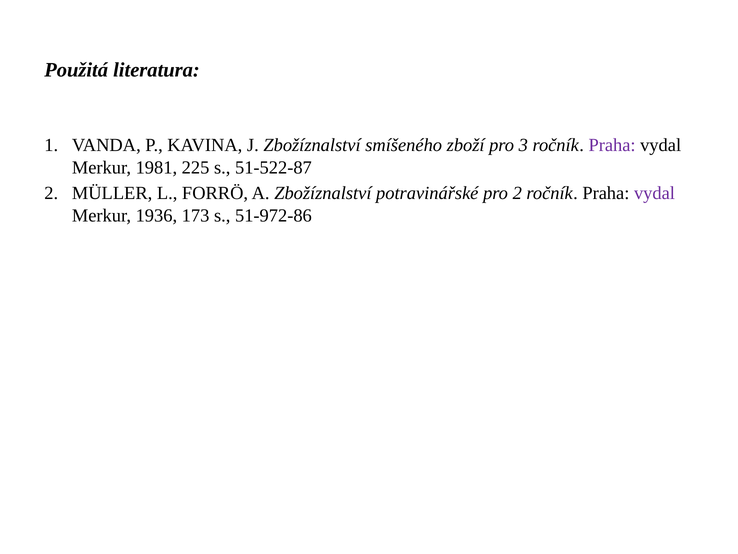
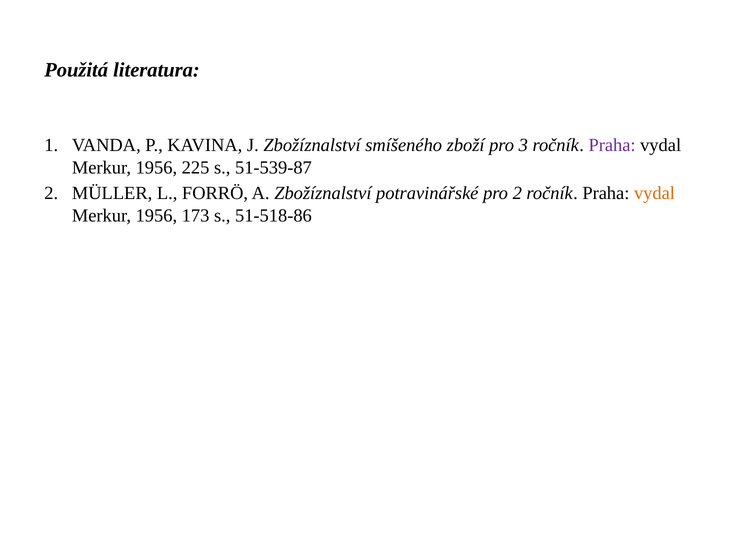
1981: 1981 -> 1956 (156, 167)
51-522-87: 51-522-87 -> 51-539-87 (273, 167)
vydal colour: purple -> orange (654, 193)
1936: 1936 -> 1956 (156, 215)
51-972-86: 51-972-86 -> 51-518-86 (273, 215)
